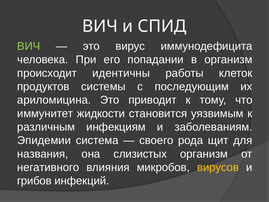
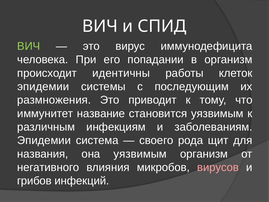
продуктов: продуктов -> эпидемии (43, 87)
ариломицина: ариломицина -> размножения (54, 100)
жидкости: жидкости -> название (101, 113)
она слизистых: слизистых -> уязвимым (140, 154)
вирусов colour: yellow -> pink (218, 167)
